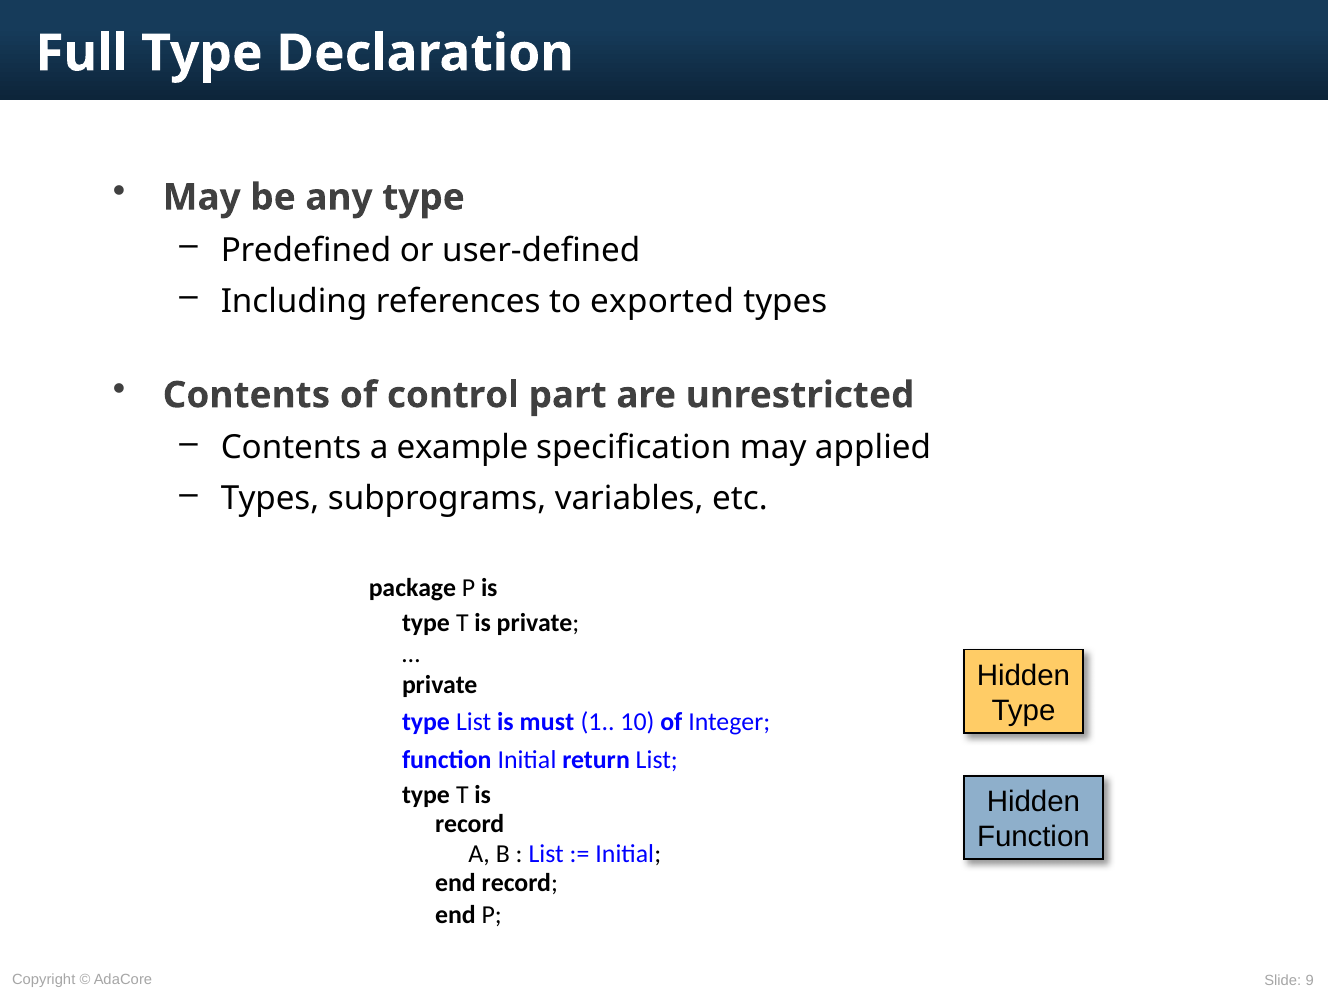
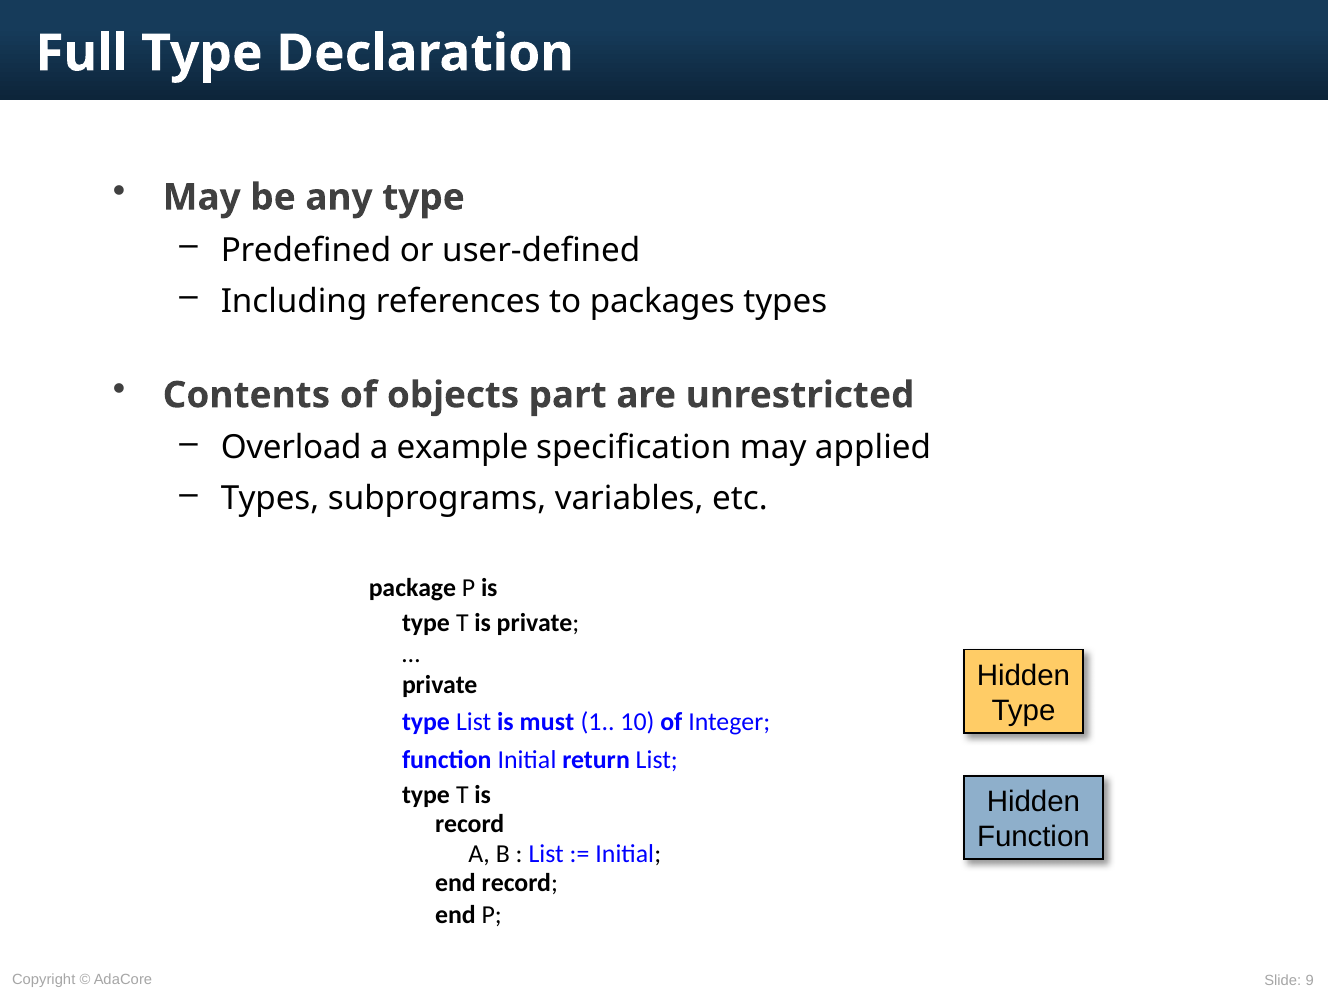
exported: exported -> packages (662, 301)
control: control -> objects (453, 395)
Contents: Contents -> Overload (291, 448)
